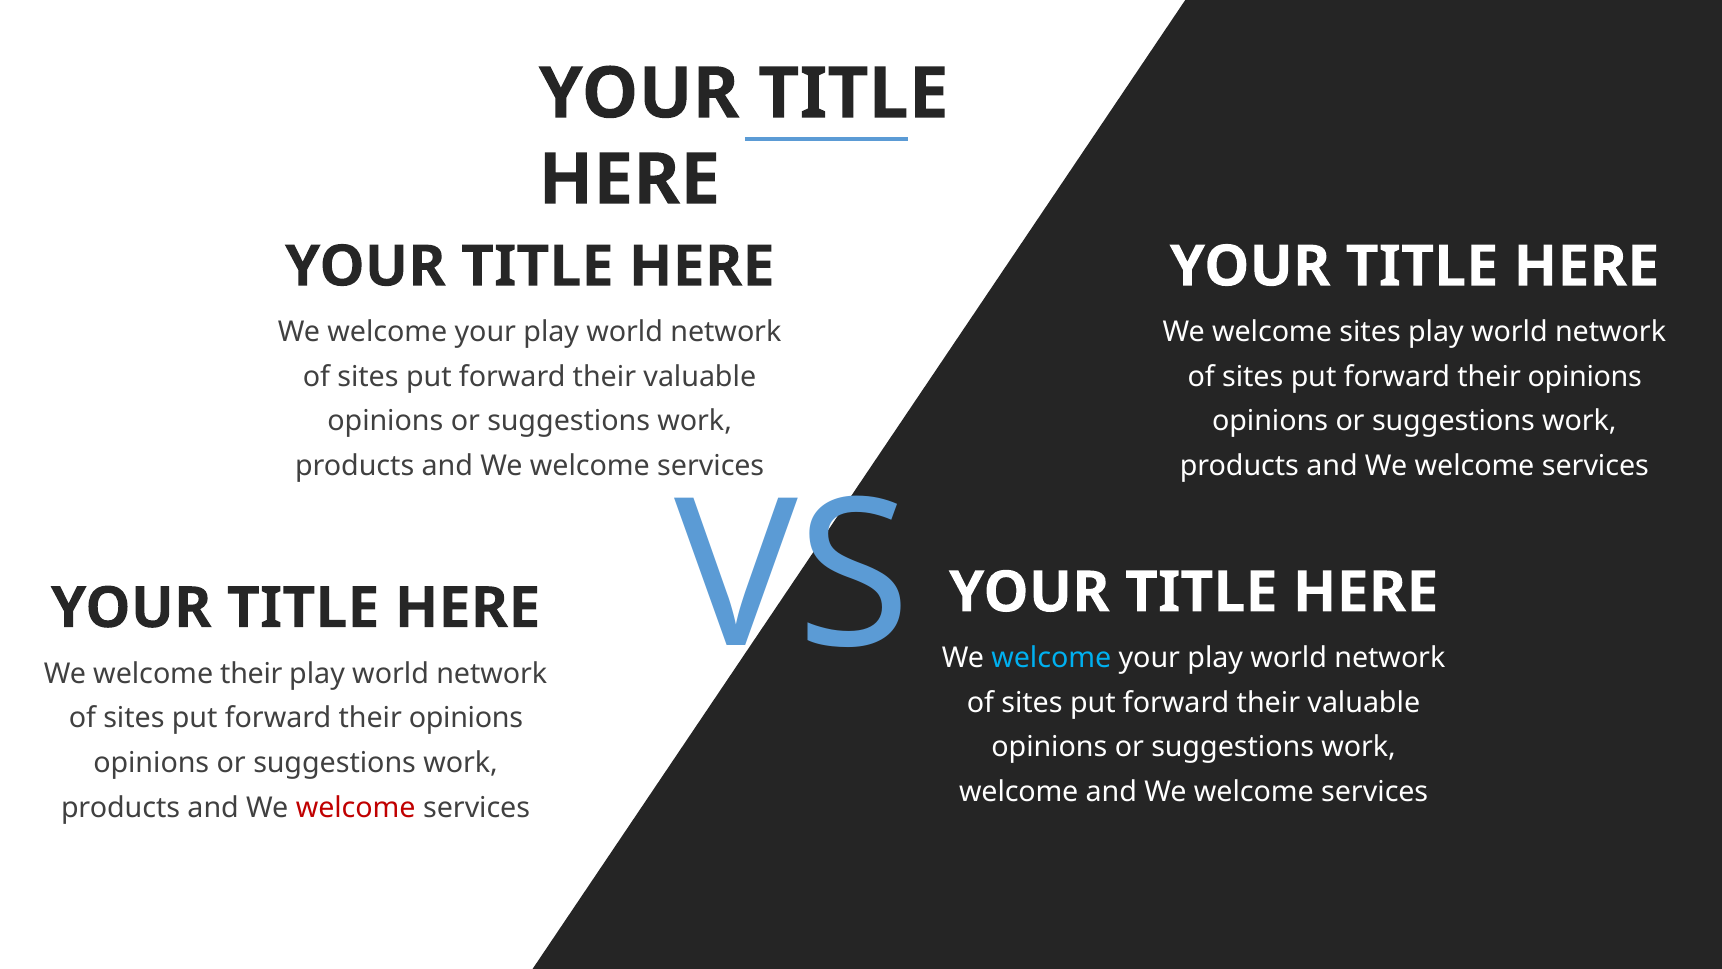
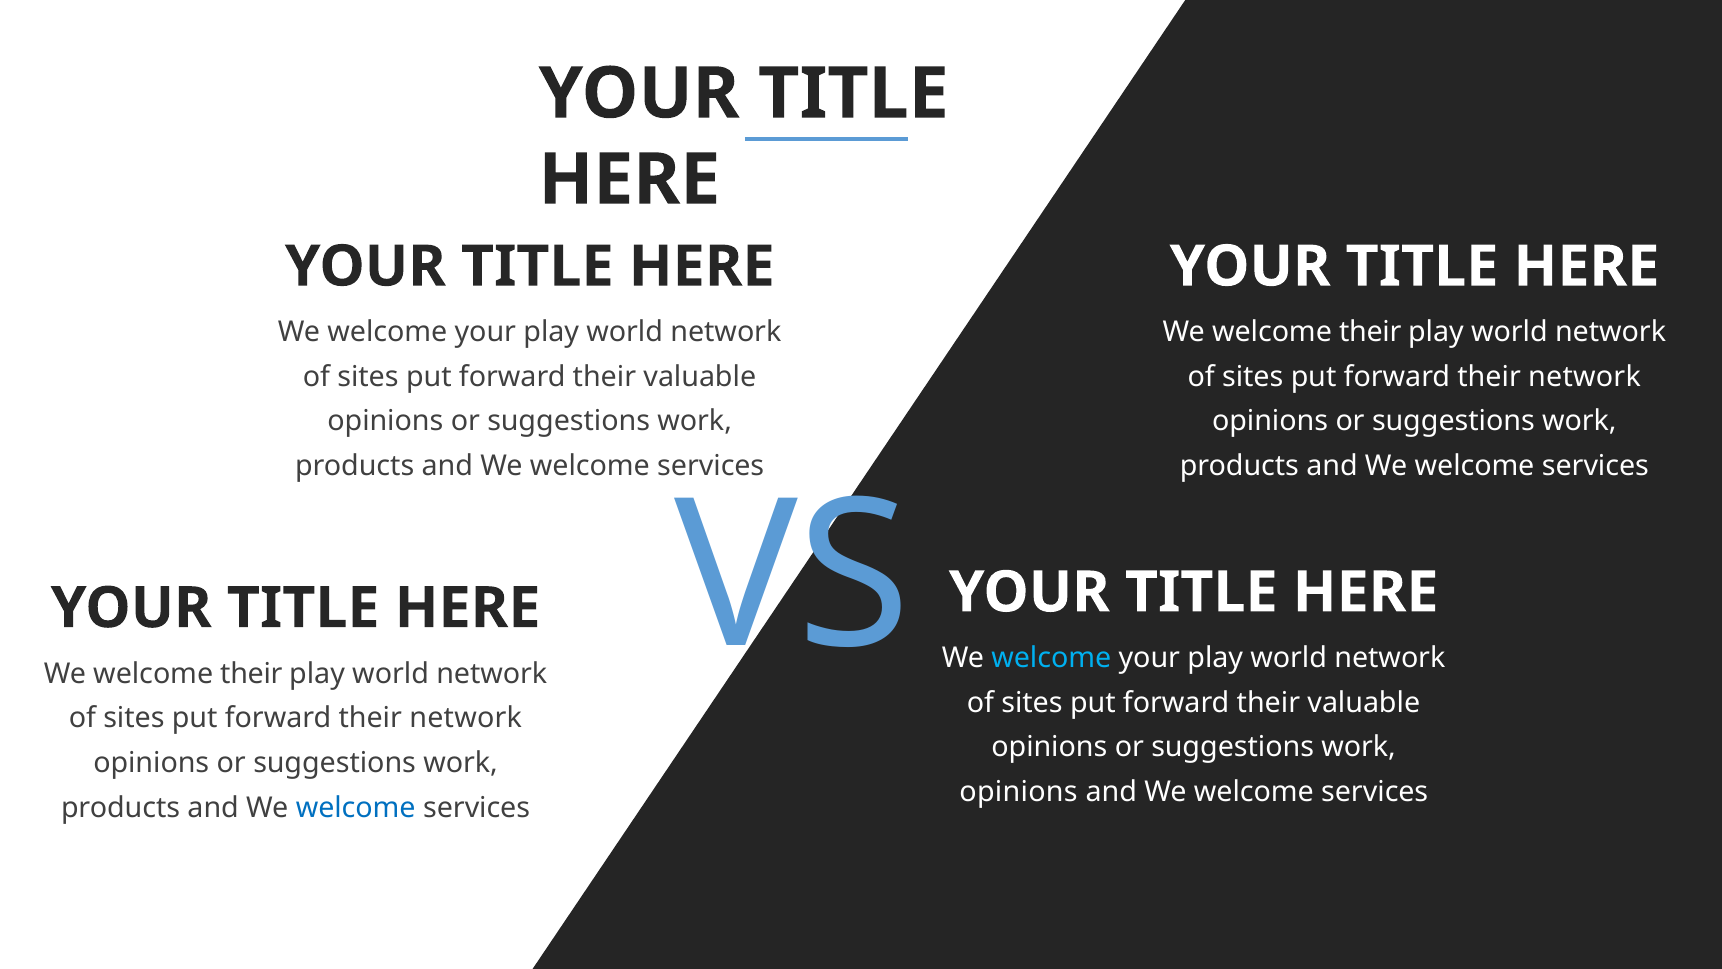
sites: sites -> their (1370, 332)
opinions: opinions -> network (1584, 377)
opinions: opinions -> network (466, 718)
welcome: welcome -> opinions (1019, 792)
welcome colour: red -> blue (356, 808)
